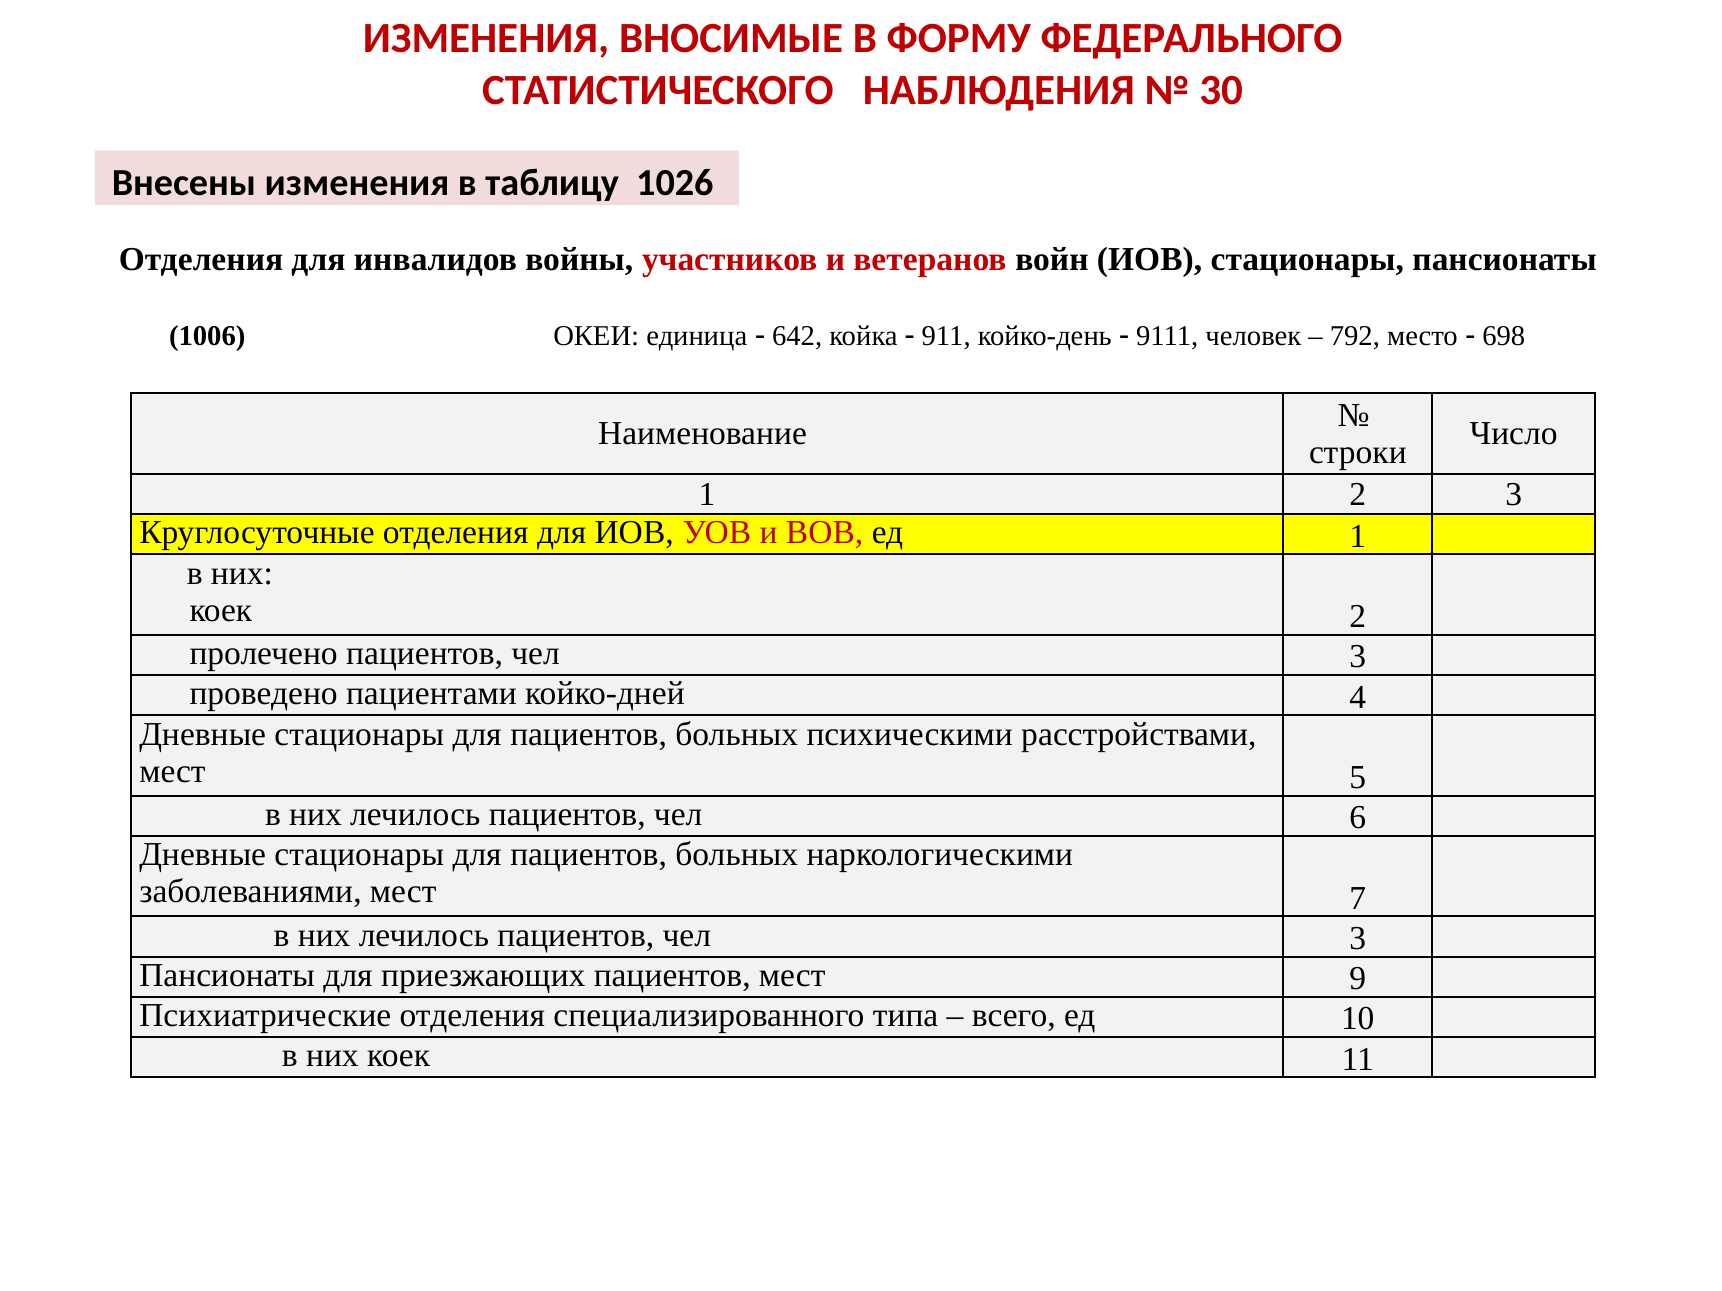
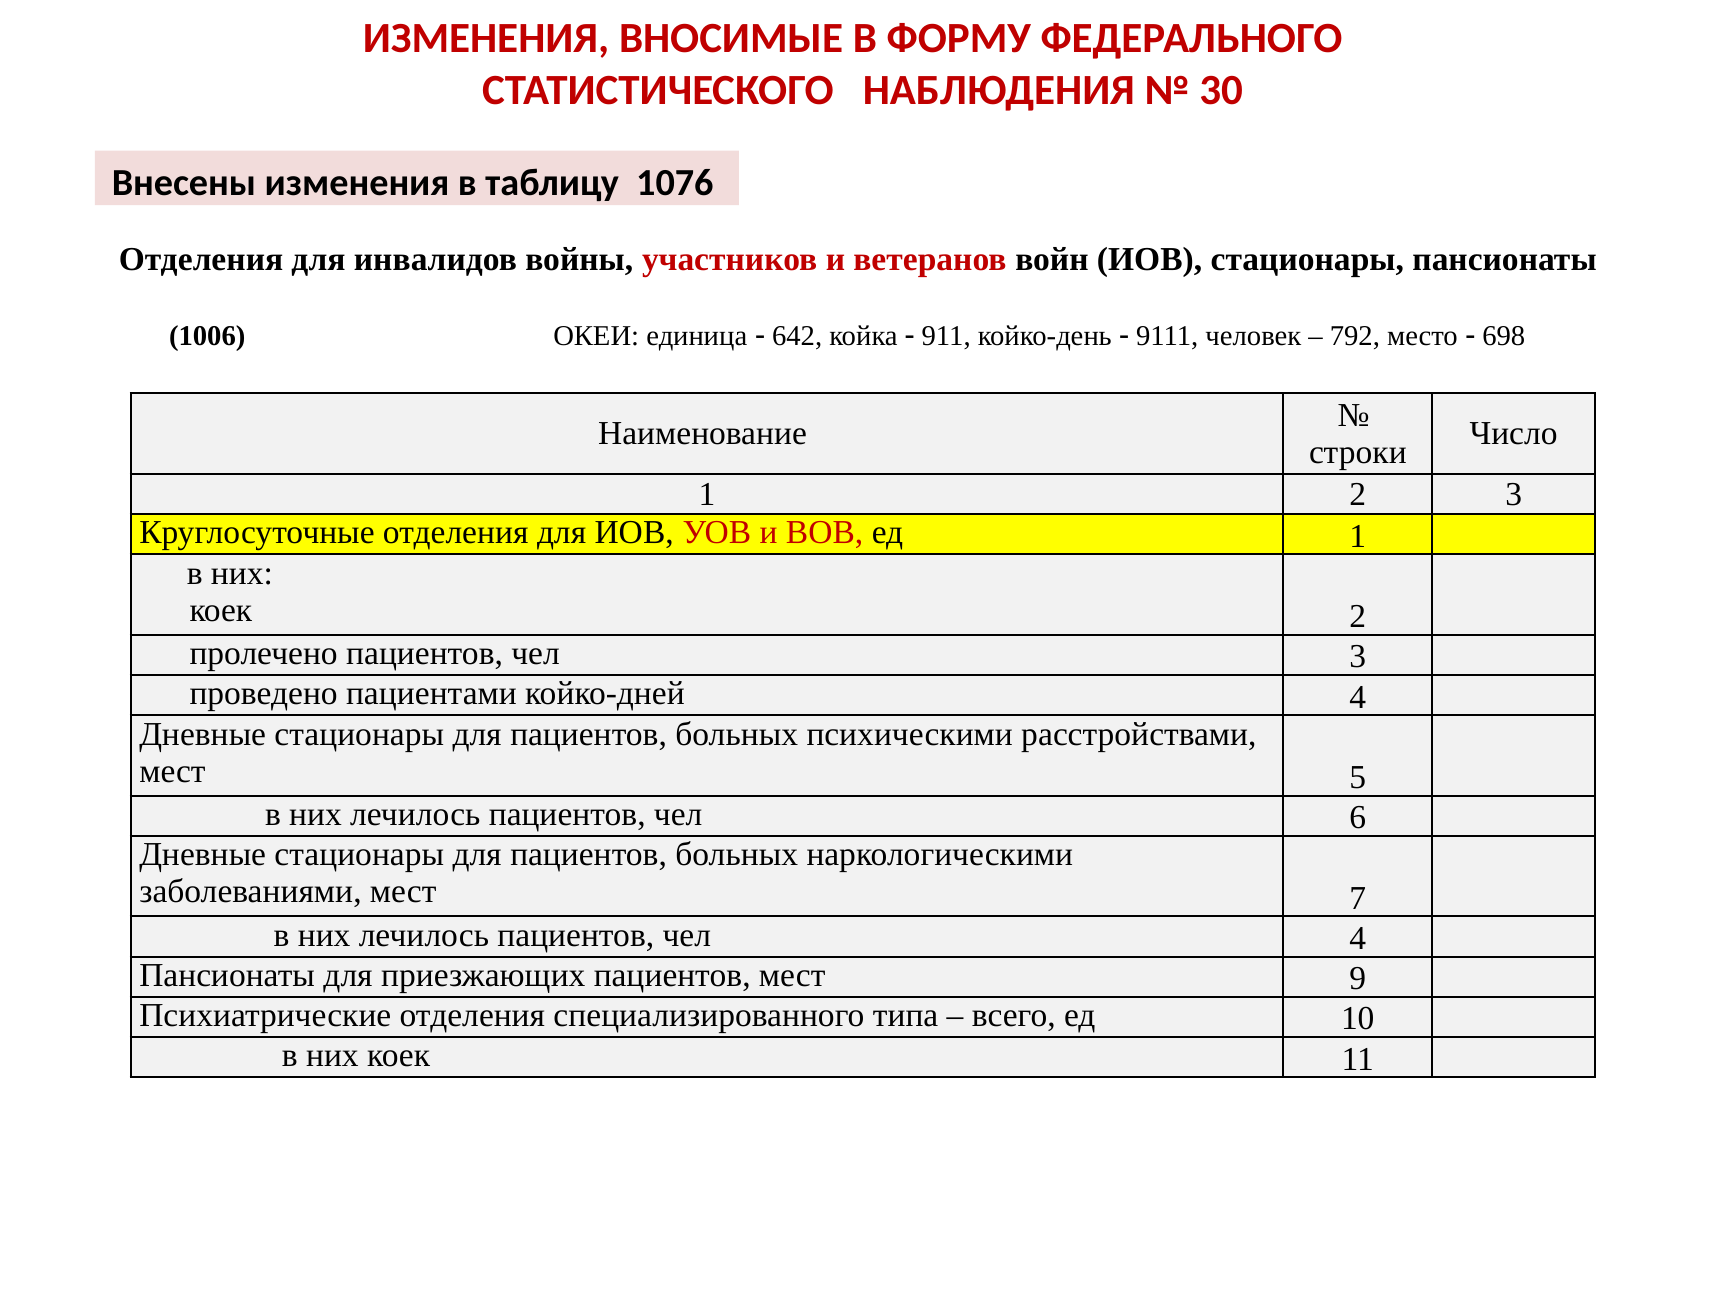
1026: 1026 -> 1076 (675, 183)
лечилось пациентов чел 3: 3 -> 4 (1358, 939)
